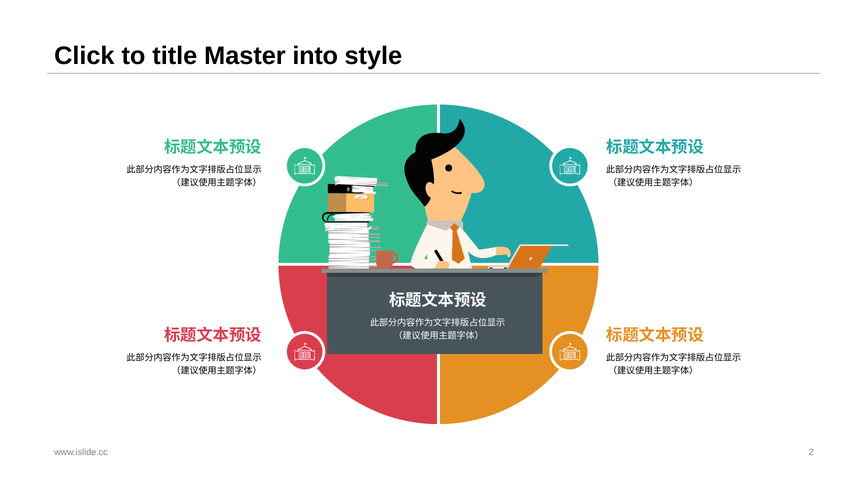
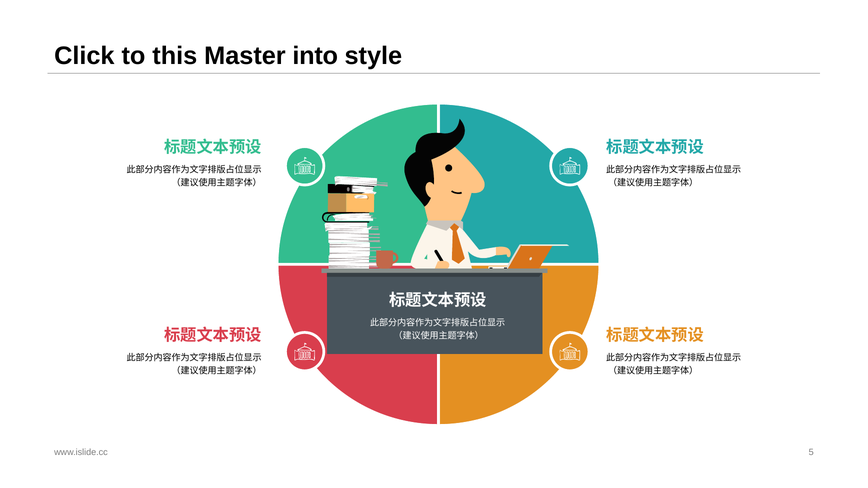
title: title -> this (175, 56)
2: 2 -> 5 (811, 452)
